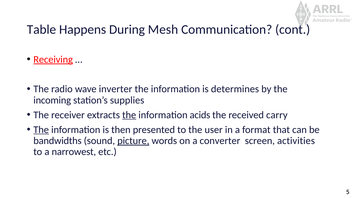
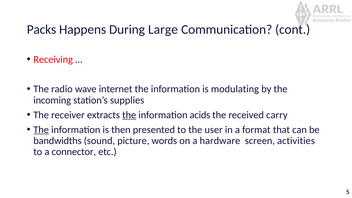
Table: Table -> Packs (42, 30)
Mesh: Mesh -> Large (163, 30)
Receiving underline: present -> none (53, 60)
inverter: inverter -> internet (116, 89)
determines: determines -> modulating (235, 89)
picture underline: present -> none (133, 141)
converter: converter -> hardware (220, 141)
narrowest: narrowest -> connector (74, 152)
